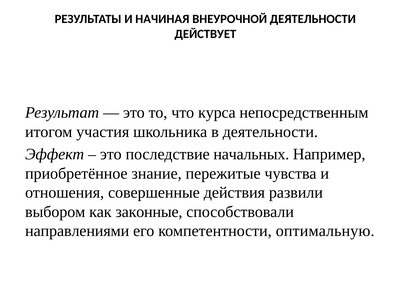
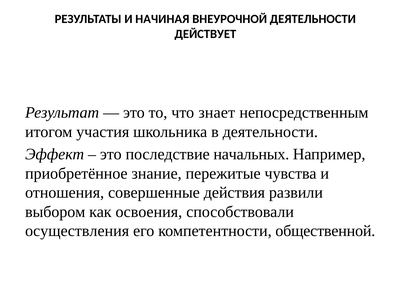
курса: курса -> знает (217, 113)
законные: законные -> освоения (149, 212)
направлениями: направлениями -> осуществления (77, 231)
оптимальную: оптимальную -> общественной (325, 231)
